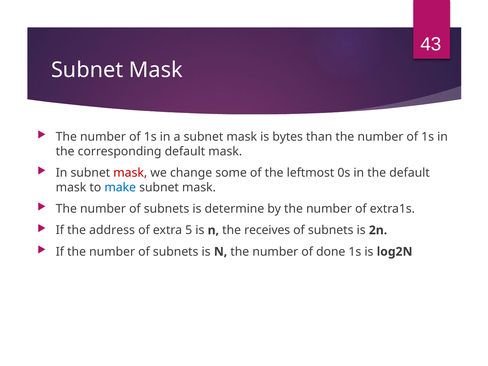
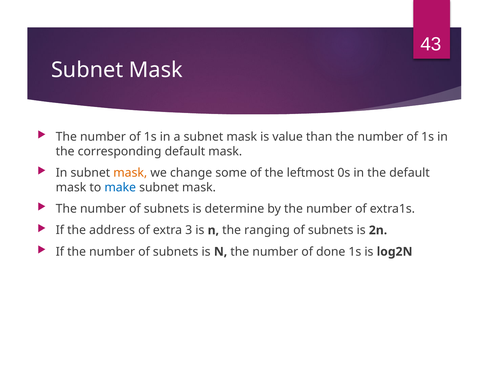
bytes: bytes -> value (288, 137)
mask colour: red -> orange (130, 173)
5: 5 -> 3 (189, 230)
receives: receives -> ranging (267, 230)
